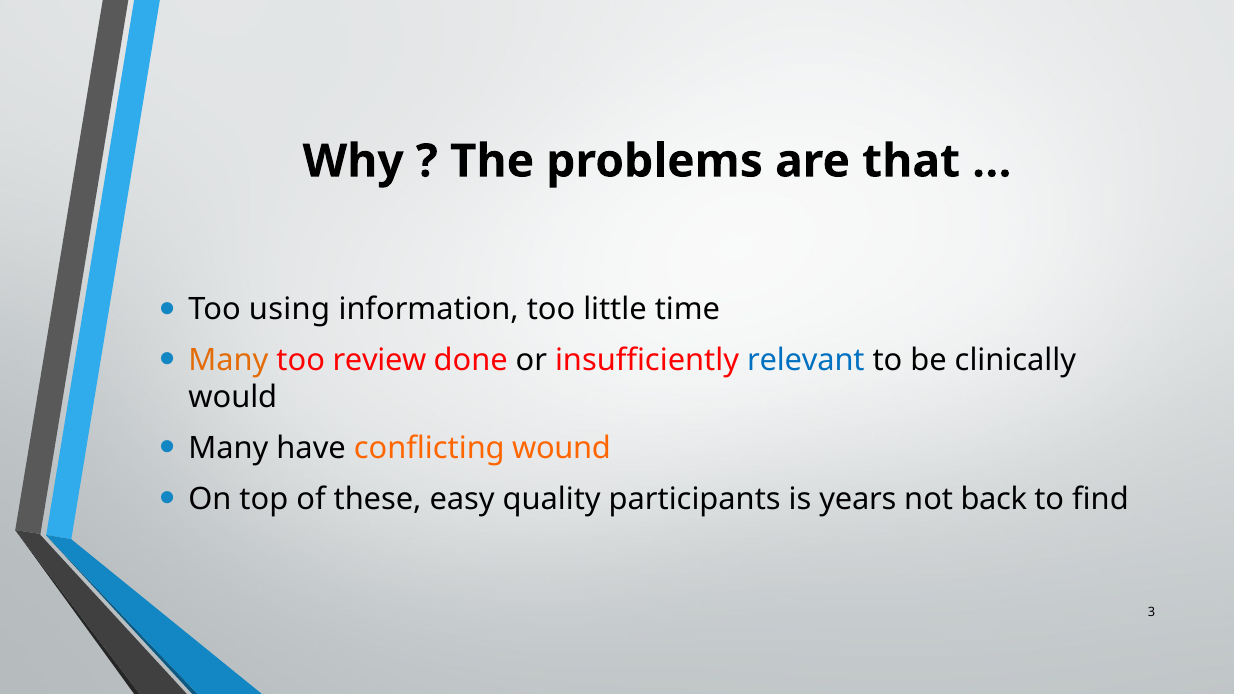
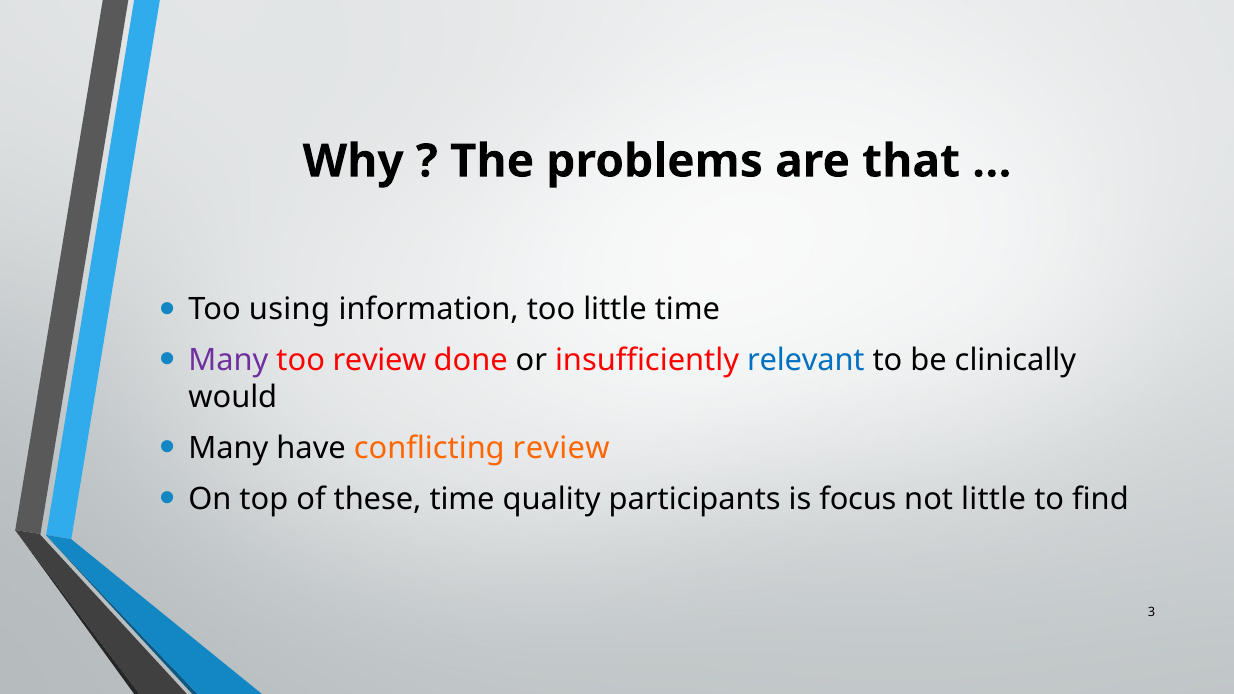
Many colour: orange -> purple (228, 361)
conflicting wound: wound -> review (561, 449)
these easy: easy -> time (462, 500)
years: years -> focus (858, 500)
not back: back -> little (994, 500)
